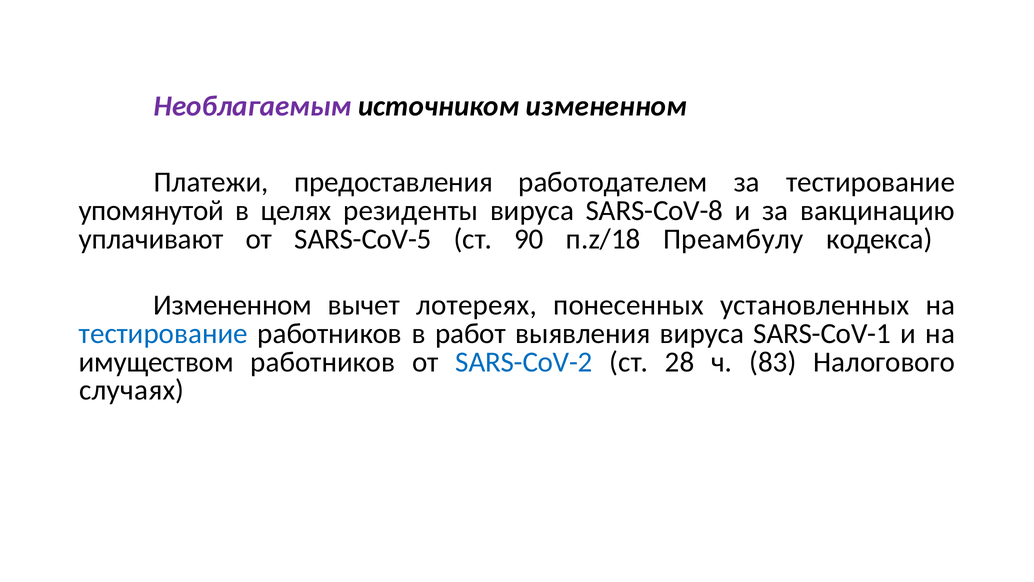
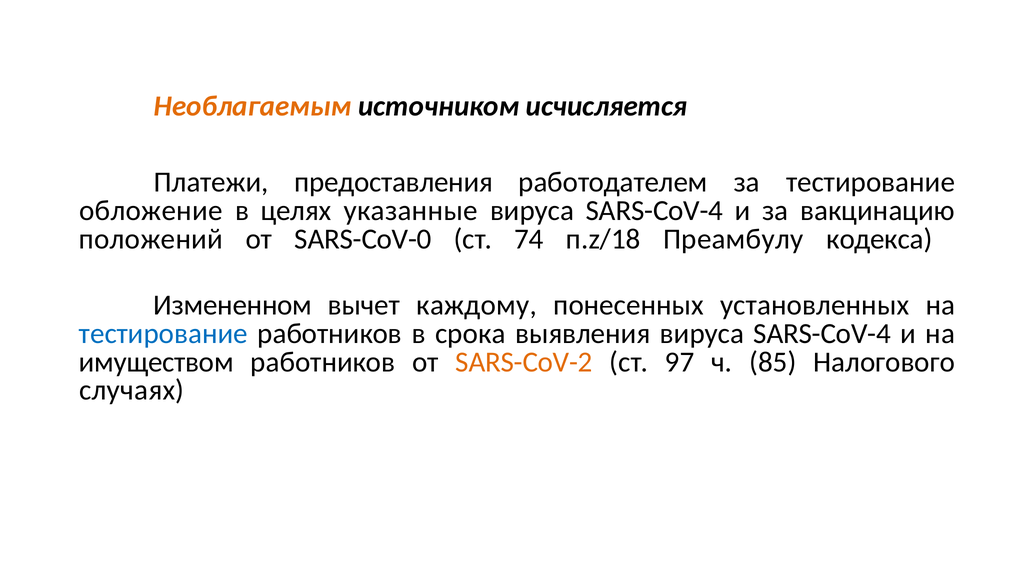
Необлагаемым colour: purple -> orange (253, 106)
источником измененном: измененном -> исчисляется (607, 106)
упомянутой: упомянутой -> обложение (151, 211)
резиденты: резиденты -> указанные (411, 211)
SARS-CoV-8: SARS-CoV-8 -> SARS-CoV-4 (655, 211)
уплачивают: уплачивают -> положений (151, 239)
SARS-CoV-5: SARS-CoV-5 -> SARS-CoV-0 (363, 239)
90: 90 -> 74 (529, 239)
лотереях: лотереях -> каждому (477, 305)
работ: работ -> срока (470, 333)
выявления вируса SARS-CoV-1: SARS-CoV-1 -> SARS-CoV-4 (822, 333)
SARS-CoV-2 colour: blue -> orange (524, 362)
28: 28 -> 97 (680, 362)
83: 83 -> 85 (773, 362)
